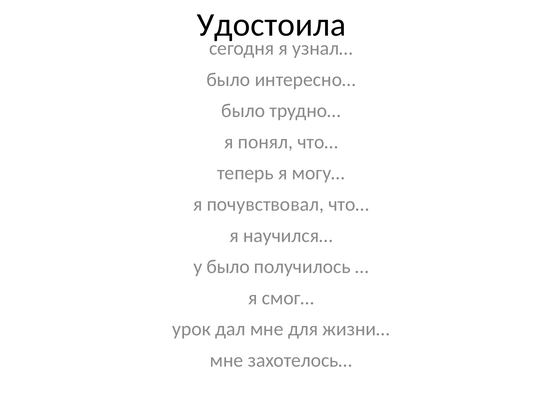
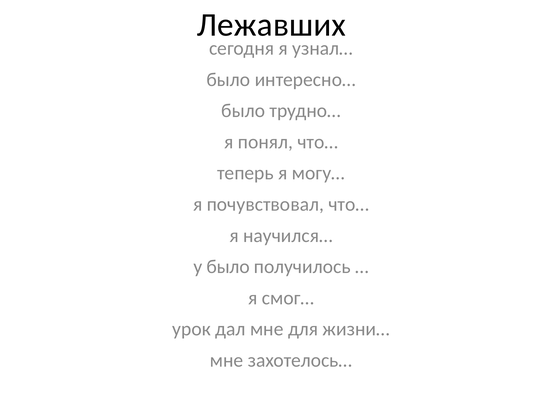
Удостоила: Удостоила -> Лежавших (271, 25)
